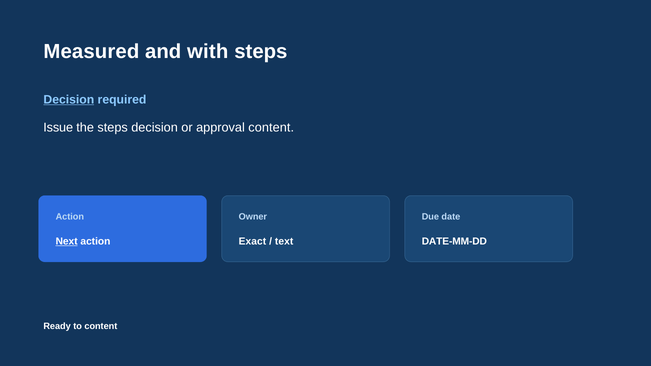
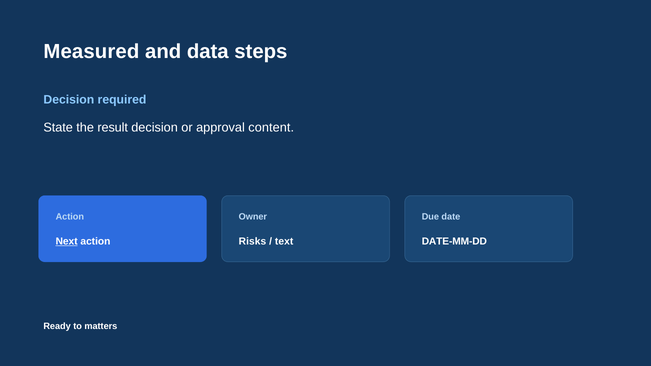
with: with -> data (208, 52)
Decision underline: present -> none (69, 100)
Issue: Issue -> State (58, 128)
the steps: steps -> result (113, 128)
Exact: Exact -> Risks (252, 242)
to content: content -> matters (101, 326)
